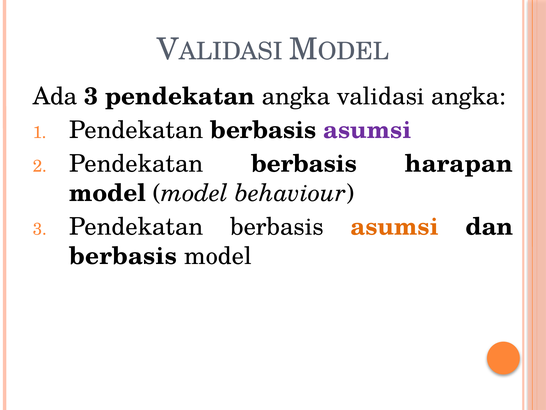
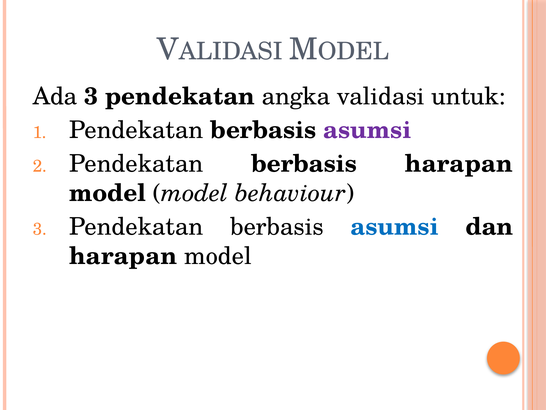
validasi angka: angka -> untuk (468, 96)
asumsi colour: orange -> blue (395, 227)
berbasis: berbasis -> harapan (123, 256)
